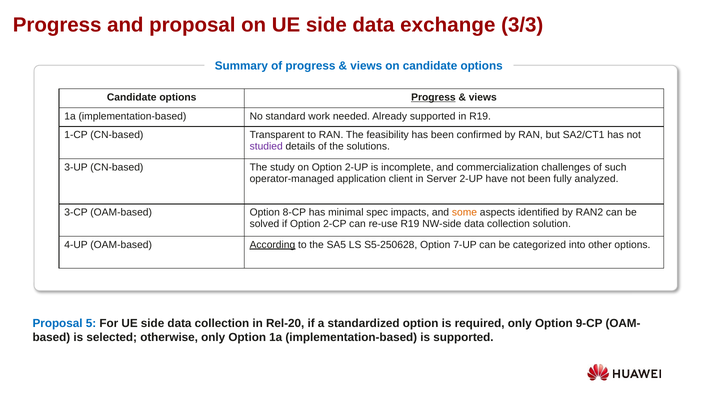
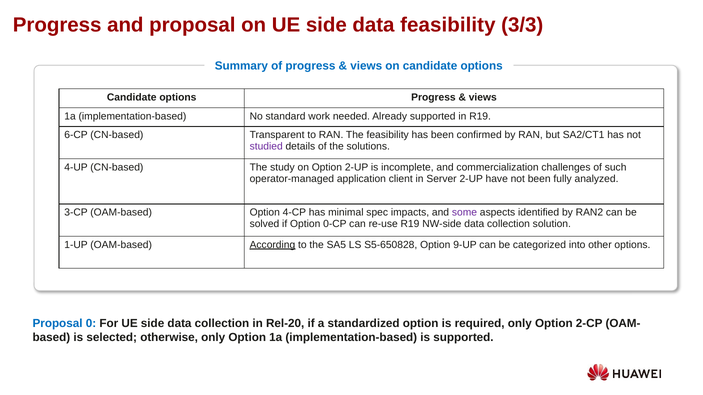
data exchange: exchange -> feasibility (448, 25)
Progress underline: present -> none (433, 97)
1-CP: 1-CP -> 6-CP (76, 135)
3-UP: 3-UP -> 4-UP (76, 167)
8-CP: 8-CP -> 4-CP (294, 213)
some colour: orange -> purple (464, 213)
2-CP: 2-CP -> 0-CP (335, 224)
4-UP: 4-UP -> 1-UP (76, 245)
S5-250628: S5-250628 -> S5-650828 (391, 245)
7-UP: 7-UP -> 9-UP (465, 245)
5: 5 -> 0 (91, 324)
9-CP: 9-CP -> 2-CP (589, 324)
